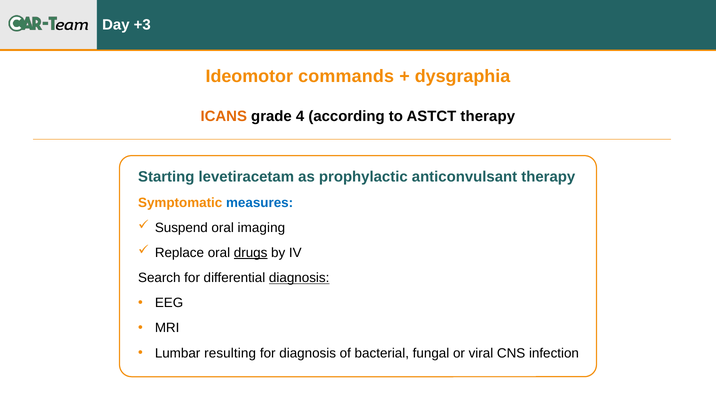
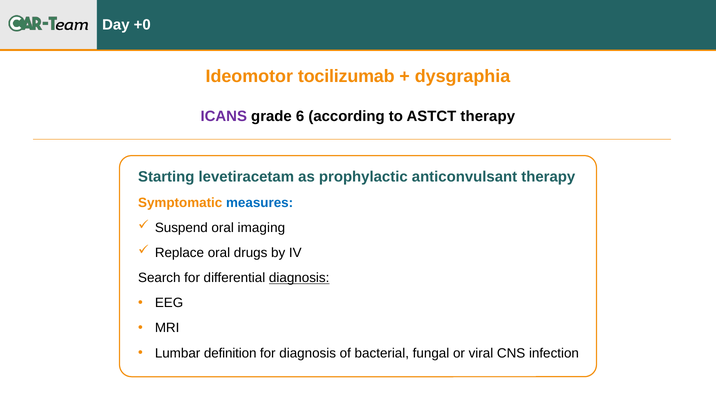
+3: +3 -> +0 (142, 25)
commands: commands -> tocilizumab (346, 76)
ICANS colour: orange -> purple (224, 116)
4: 4 -> 6 (300, 116)
drugs underline: present -> none (251, 253)
resulting: resulting -> definition (230, 353)
